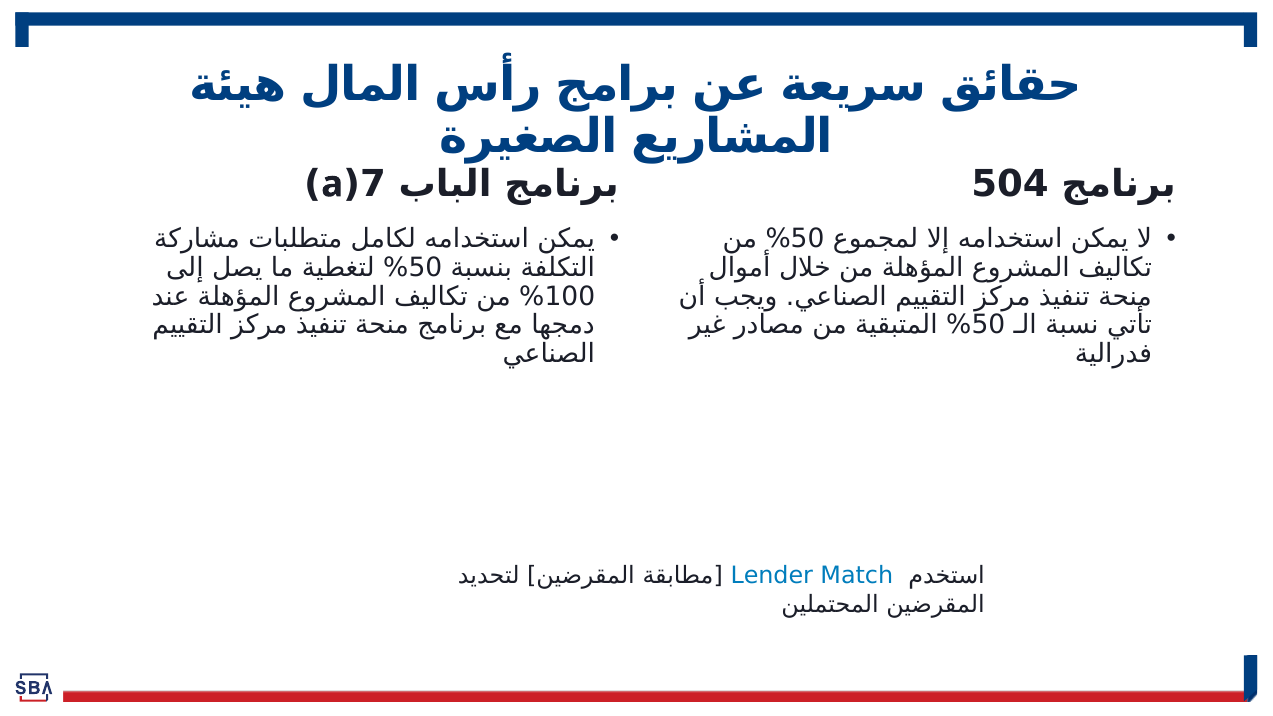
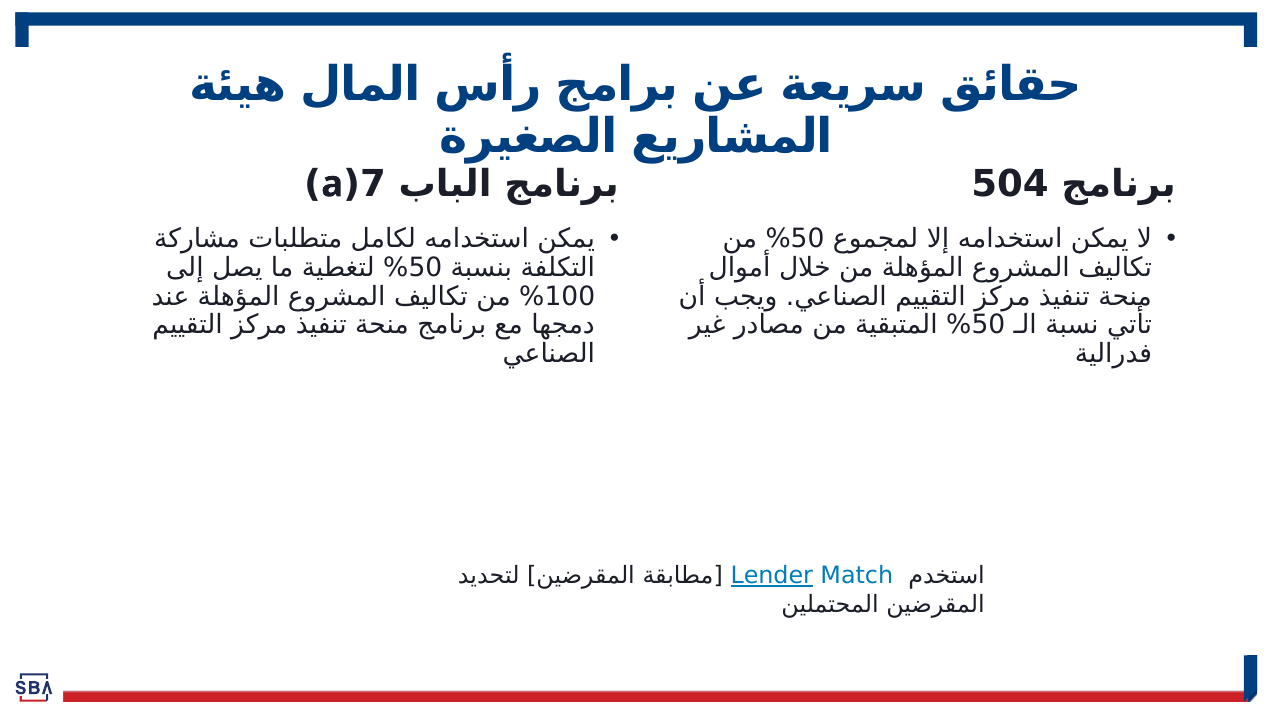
Lender underline: none -> present (772, 576)
